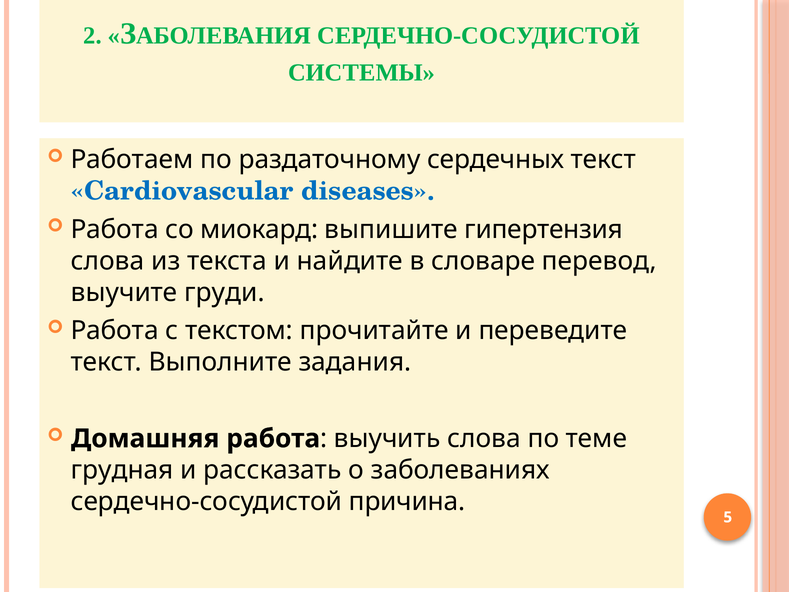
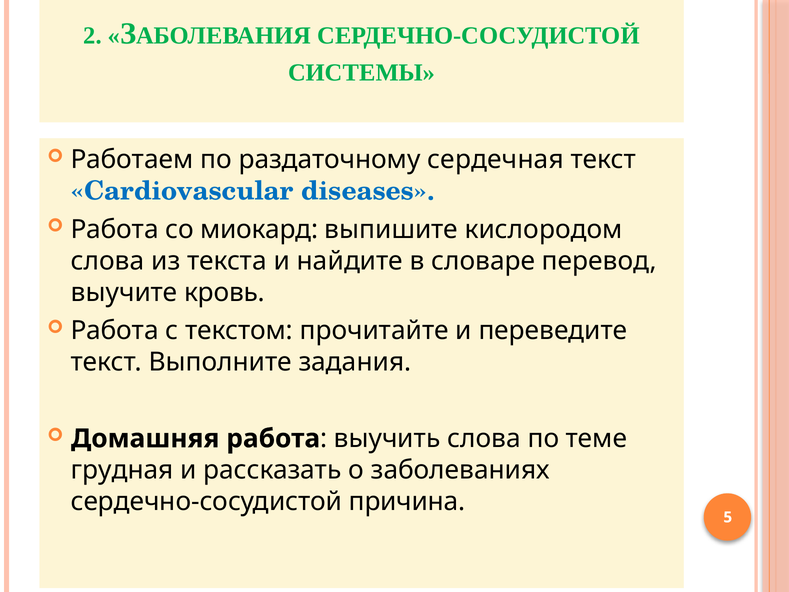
сердечных: сердечных -> сердечная (496, 160)
гипертензия: гипертензия -> кислородом (544, 229)
груди: груди -> кровь (224, 292)
